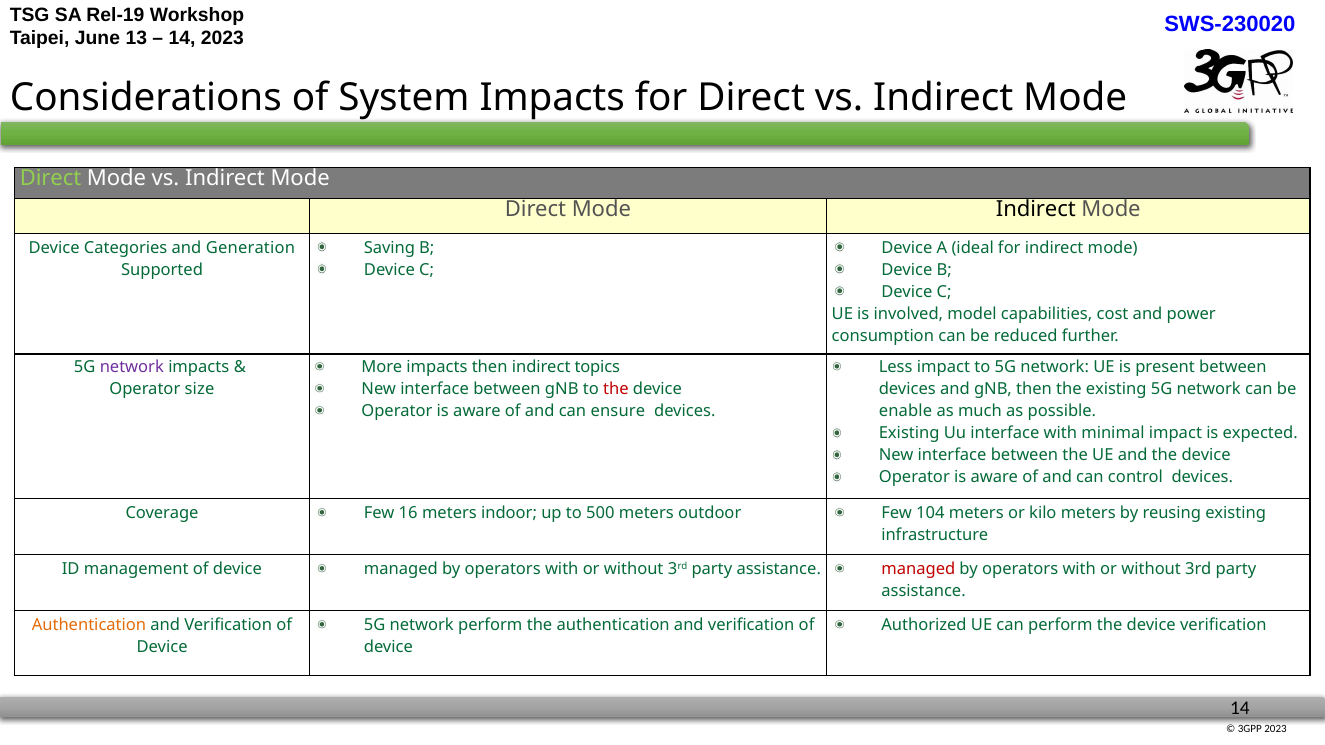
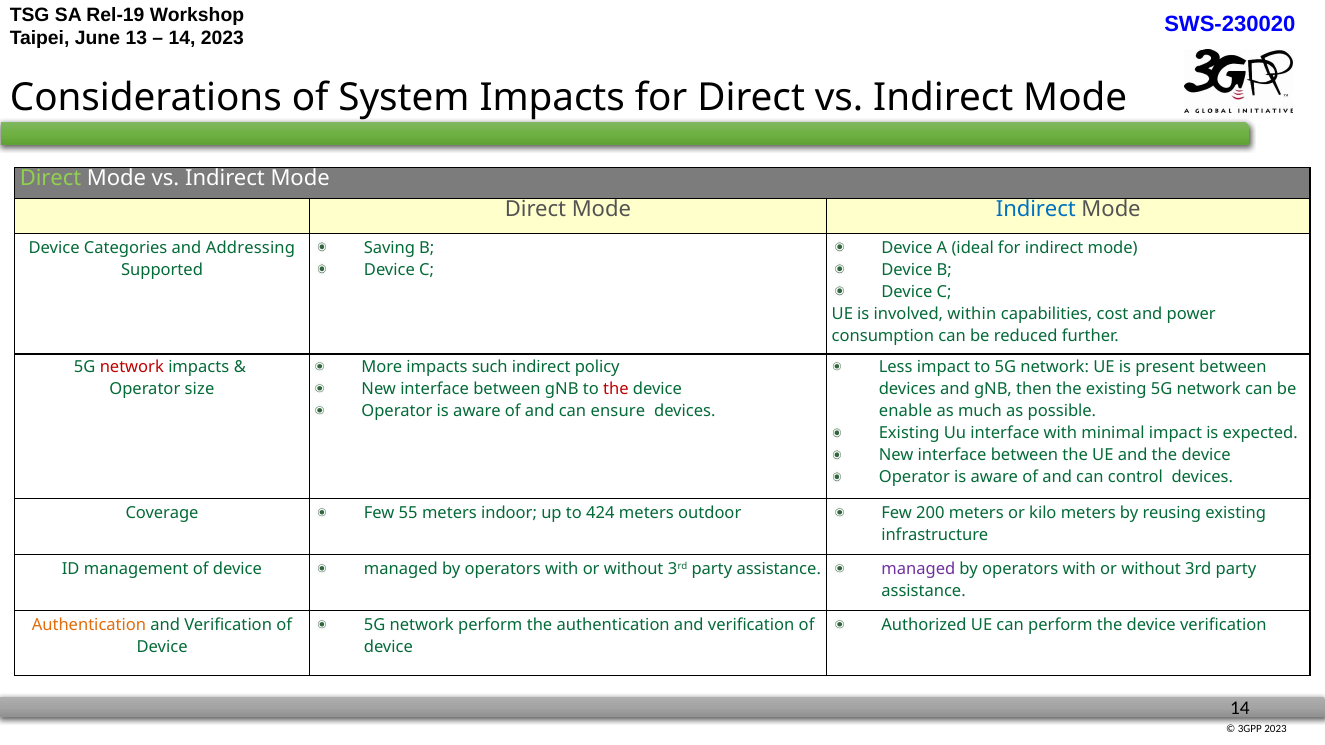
Indirect colour: black -> blue (1036, 209)
Generation: Generation -> Addressing (250, 248)
model: model -> within (972, 314)
network colour: purple -> red (132, 367)
impacts then: then -> such (490, 367)
topics: topics -> policy (597, 367)
16: 16 -> 55 (408, 513)
500: 500 -> 424 (600, 513)
104: 104 -> 200 (930, 513)
managed colour: red -> purple (918, 569)
